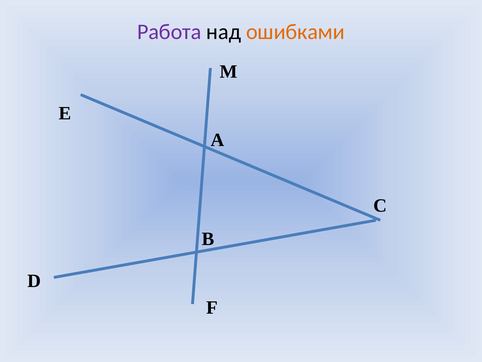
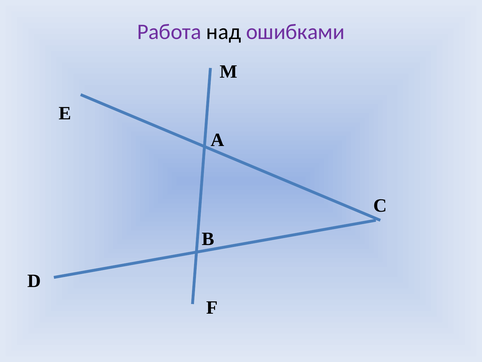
ошибками colour: orange -> purple (295, 32)
